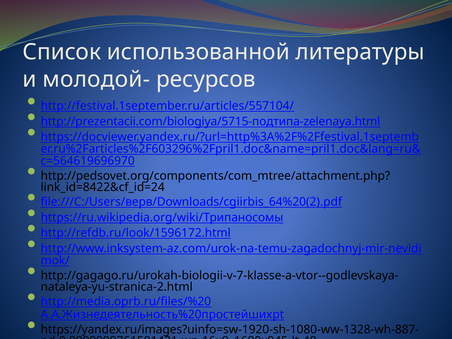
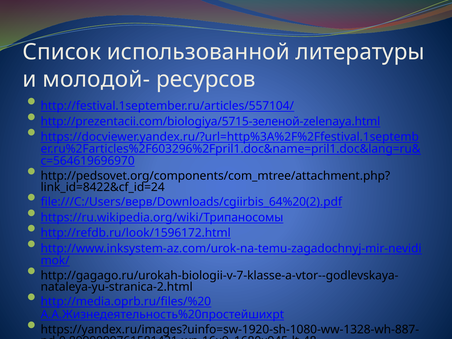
http://prezentacii.com/biologiya/5715-подтипа-zelenaya.html: http://prezentacii.com/biologiya/5715-подтипа-zelenaya.html -> http://prezentacii.com/biologiya/5715-зеленой-zelenaya.html (210, 121)
